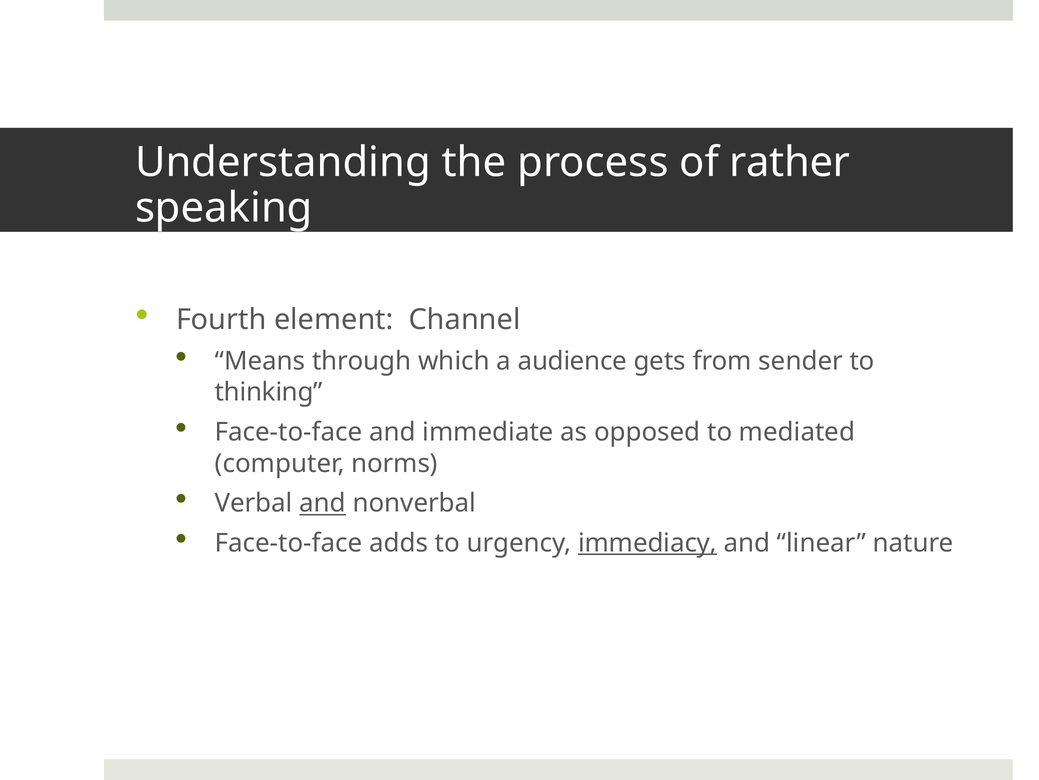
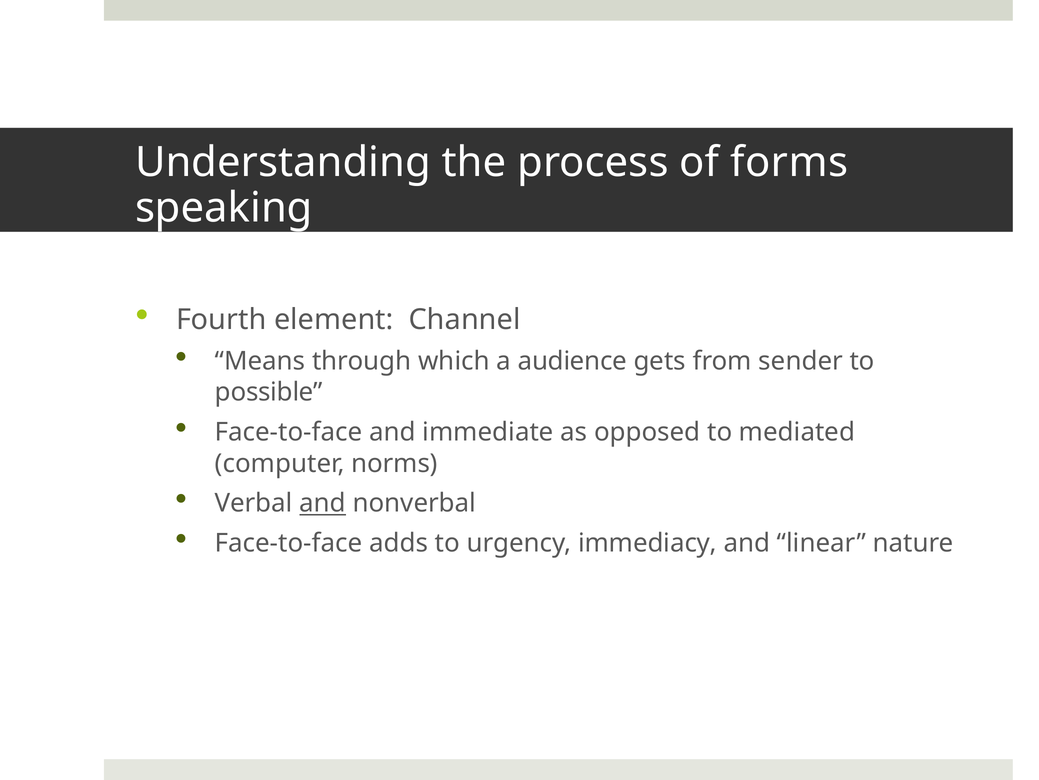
rather: rather -> forms (789, 162)
thinking: thinking -> possible (269, 392)
immediacy underline: present -> none (648, 543)
